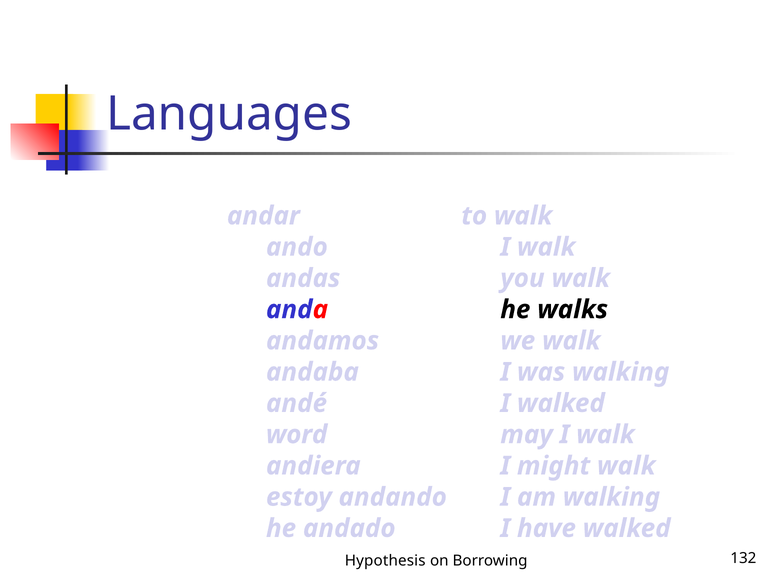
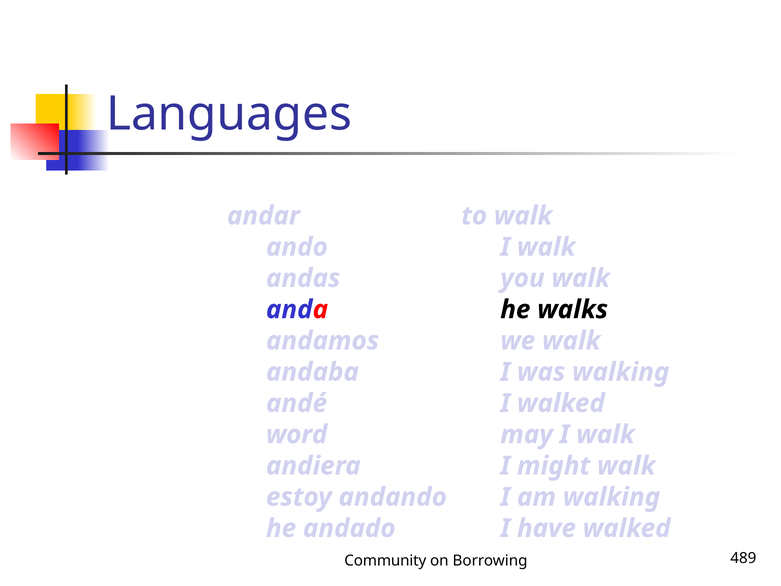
Hypothesis: Hypothesis -> Community (385, 560)
132: 132 -> 489 (743, 558)
